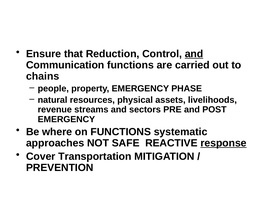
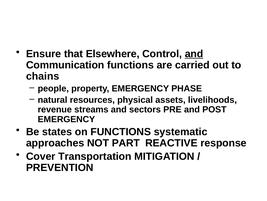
Reduction: Reduction -> Elsewhere (113, 54)
where: where -> states (57, 131)
SAFE: SAFE -> PART (126, 143)
response underline: present -> none (224, 143)
